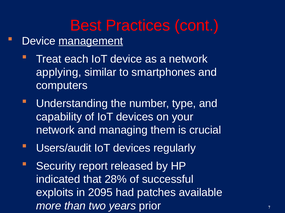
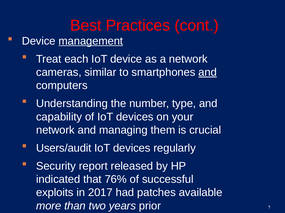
applying: applying -> cameras (59, 73)
and underline: none -> present (208, 73)
28%: 28% -> 76% (116, 180)
2095: 2095 -> 2017 (100, 193)
